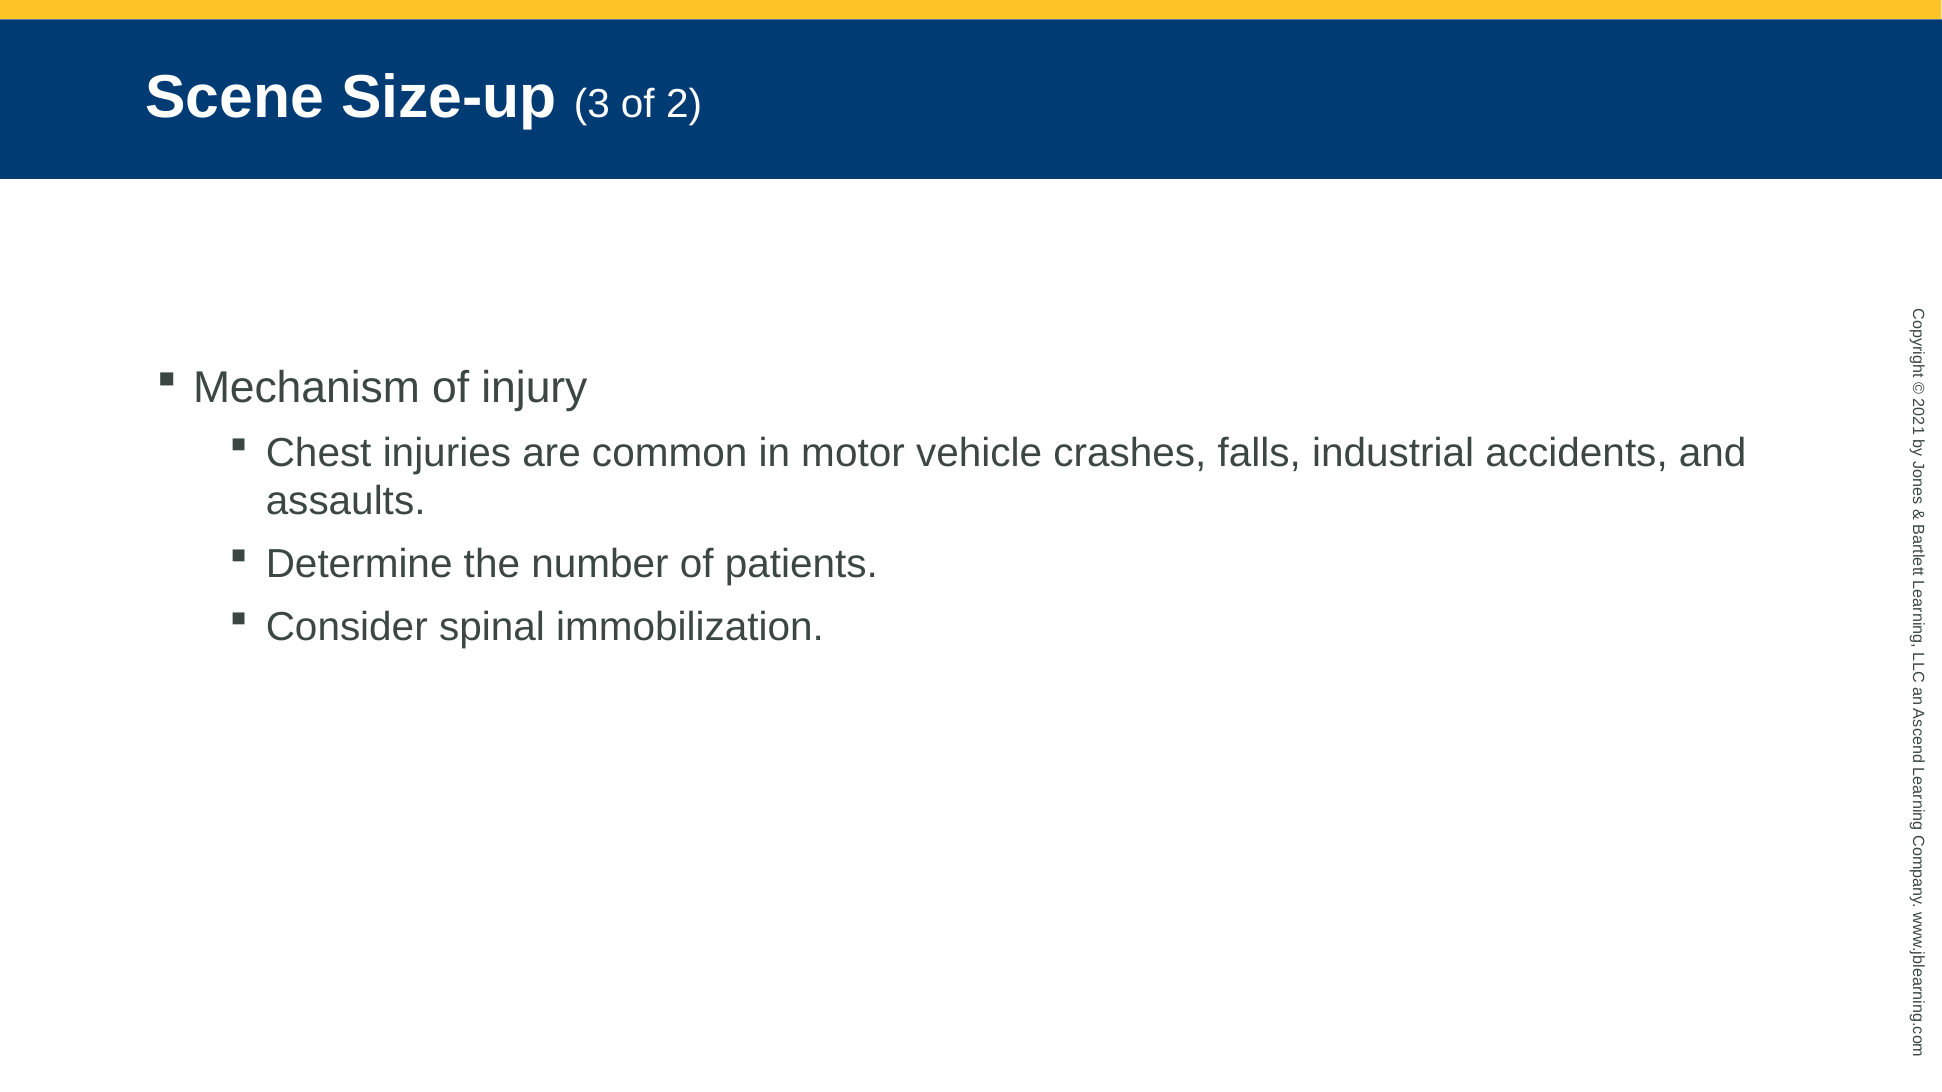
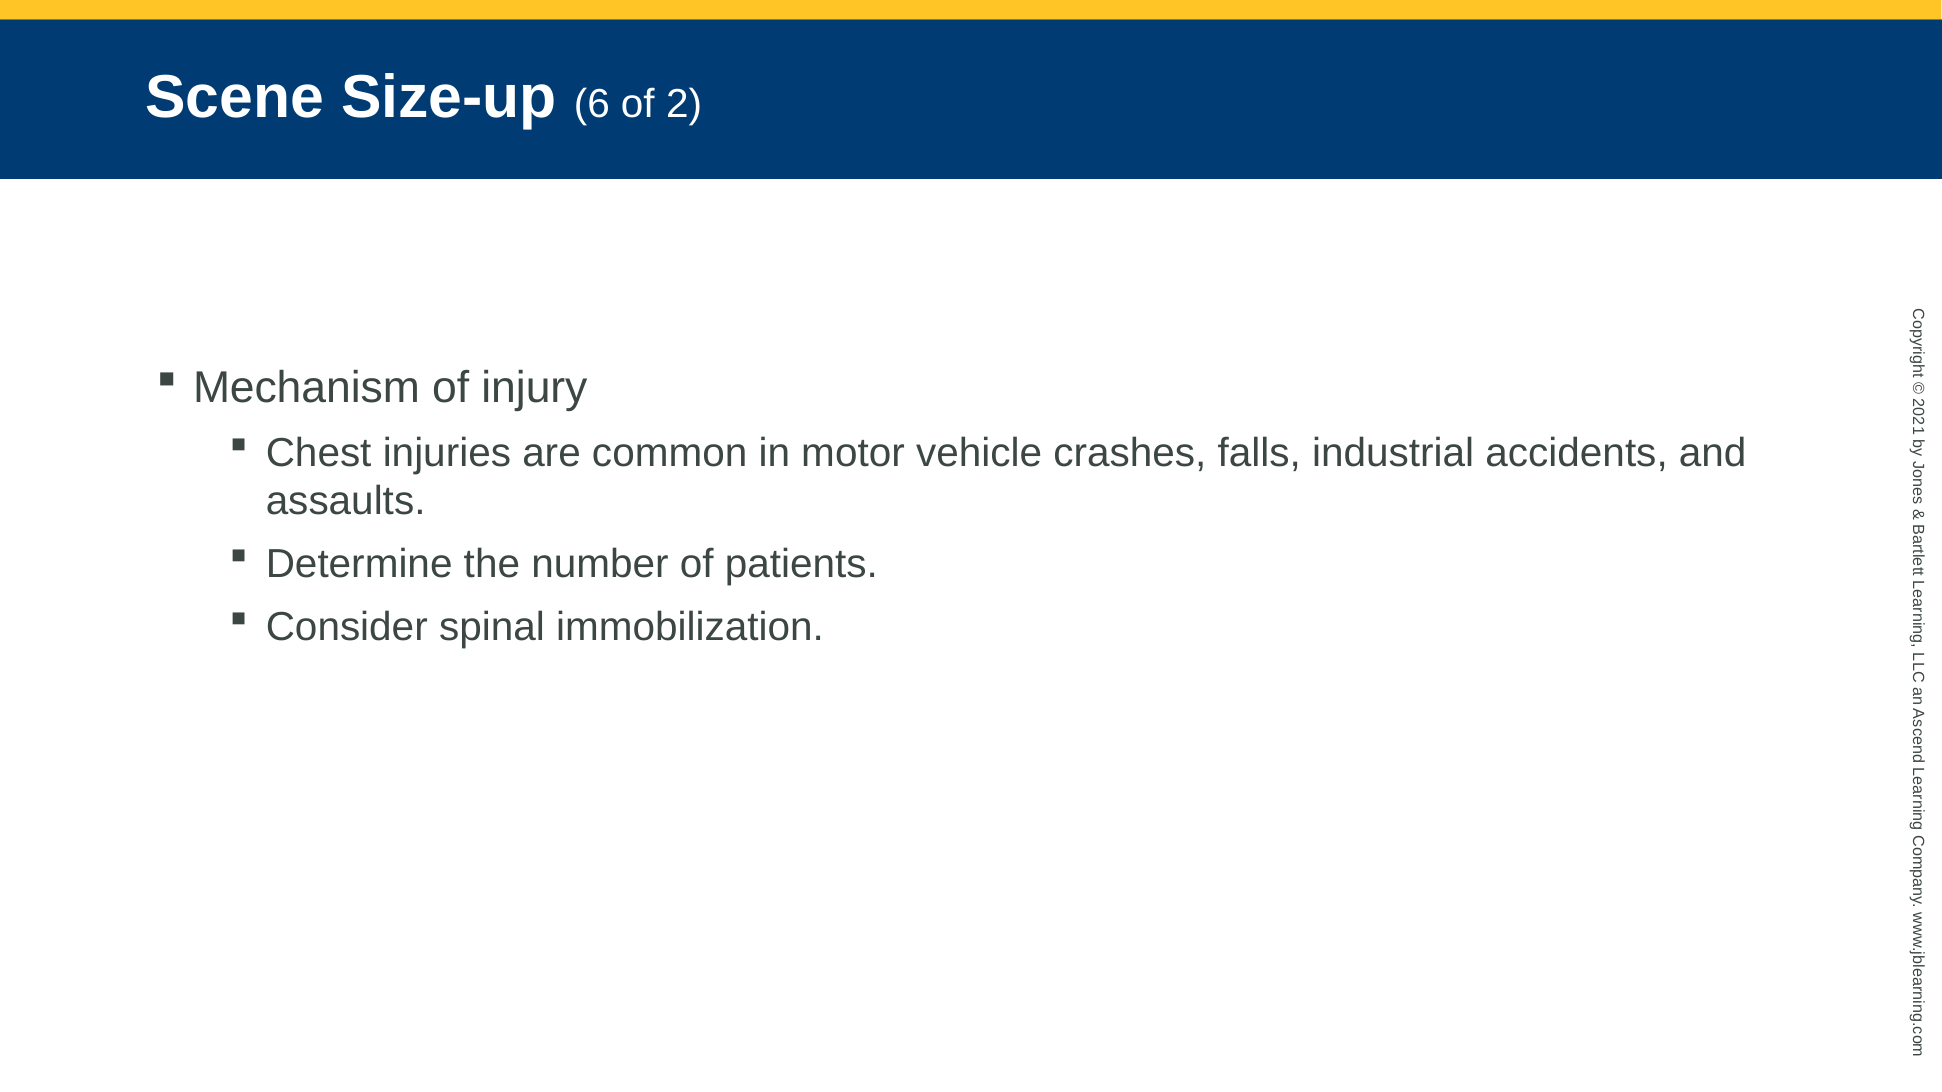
3: 3 -> 6 (592, 104)
